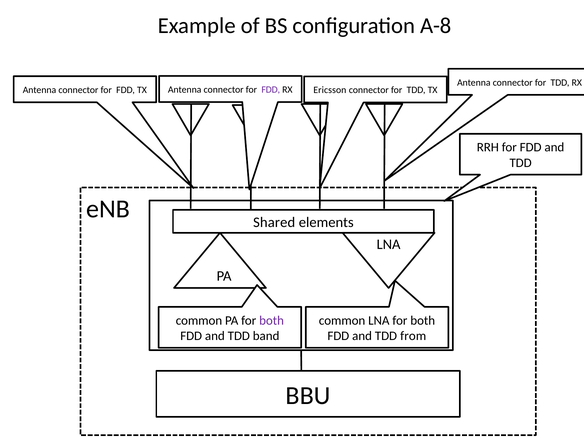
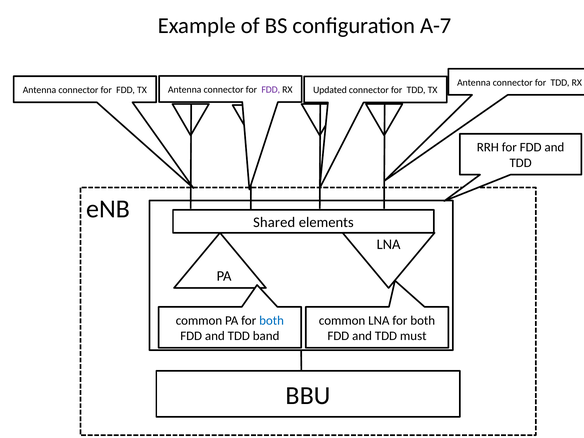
A-8: A-8 -> A-7 (436, 26)
Ericsson: Ericsson -> Updated (330, 90)
both colour: purple -> blue (272, 320)
from: from -> must (413, 336)
